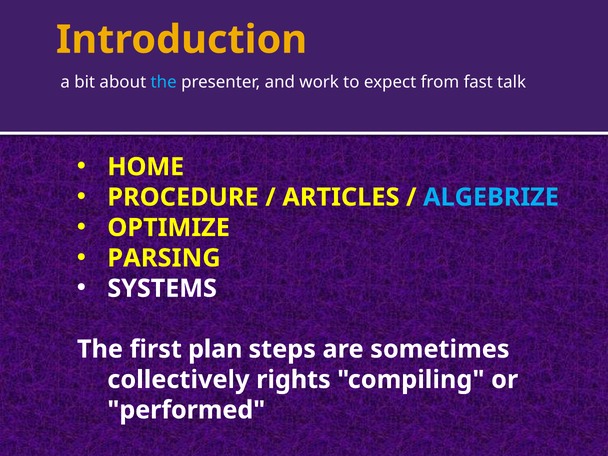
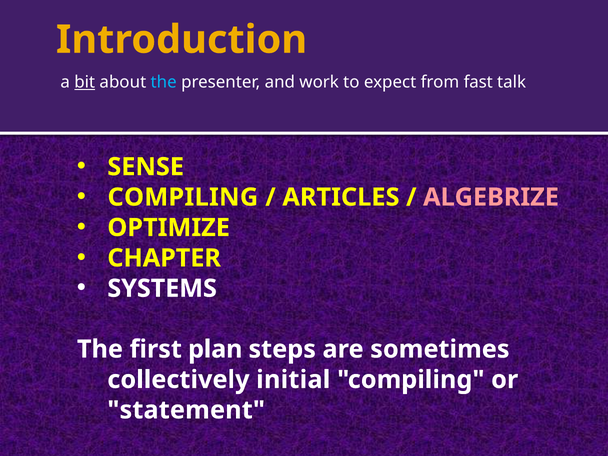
bit underline: none -> present (85, 82)
HOME: HOME -> SENSE (146, 167)
PROCEDURE: PROCEDURE -> COMPILING (183, 197)
ALGEBRIZE colour: light blue -> pink (491, 197)
PARSING: PARSING -> CHAPTER (164, 258)
rights: rights -> initial (293, 380)
performed: performed -> statement (186, 410)
